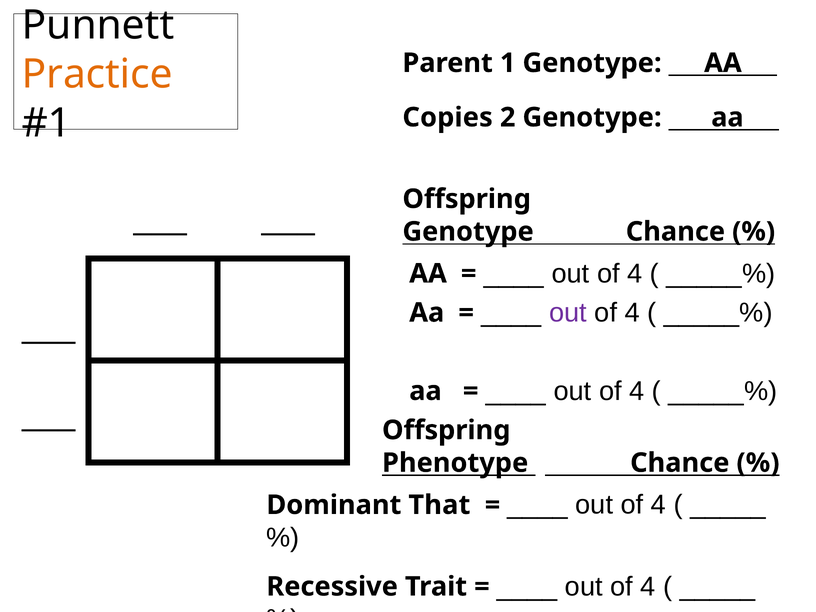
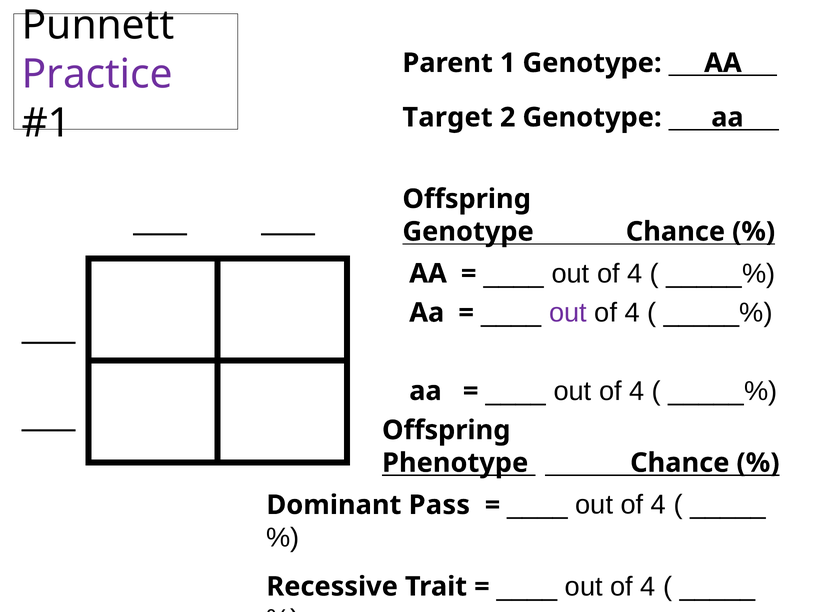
Practice colour: orange -> purple (97, 74)
Copies: Copies -> Target (448, 117)
That: That -> Pass (439, 505)
